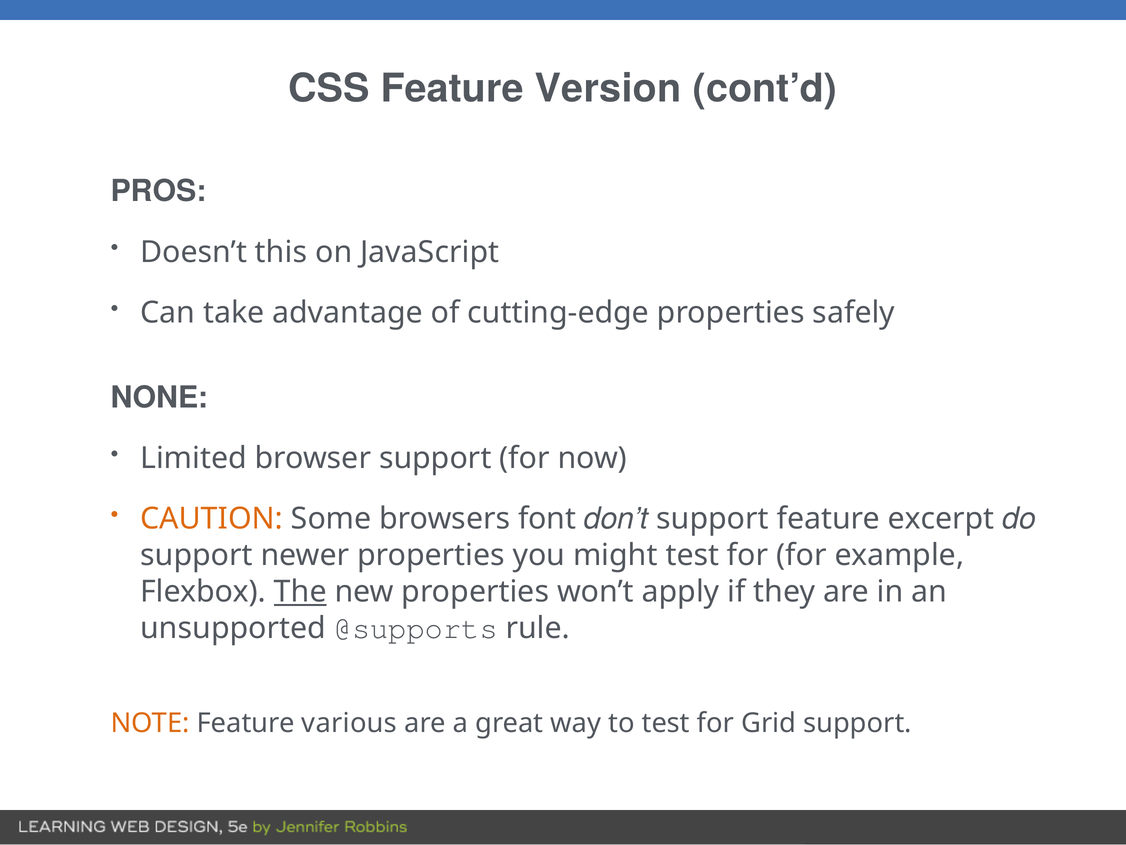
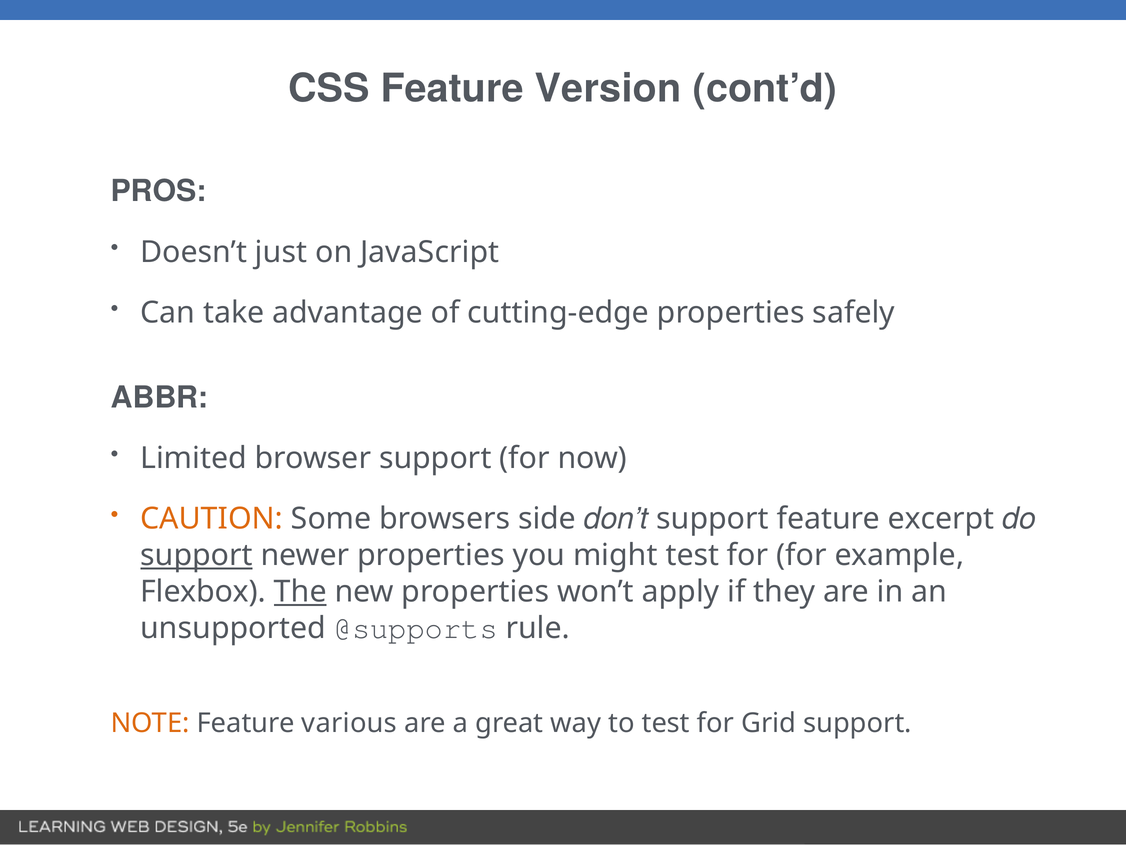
this: this -> just (281, 252)
NONE: NONE -> ABBR (160, 397)
font: font -> side (547, 519)
support underline: none -> present (196, 555)
